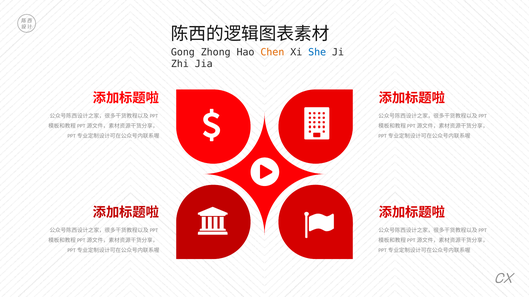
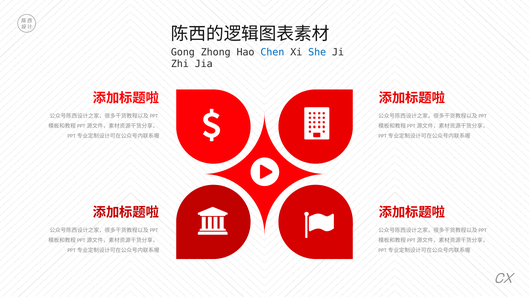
Chen colour: orange -> blue (272, 52)
